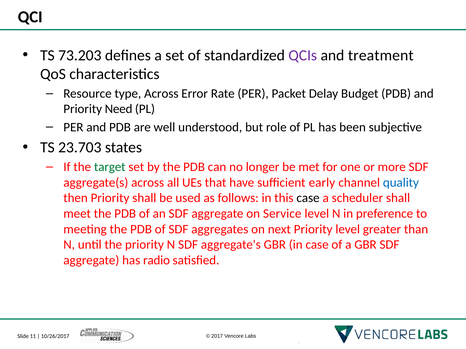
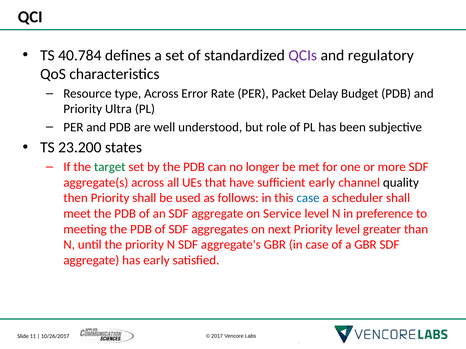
73.203: 73.203 -> 40.784 (80, 55)
treatment: treatment -> regulatory (381, 55)
Need: Need -> Ultra (118, 109)
23.703: 23.703 -> 23.200 (80, 148)
quality colour: blue -> black (401, 183)
case colour: black -> blue (308, 198)
has radio: radio -> early (156, 261)
